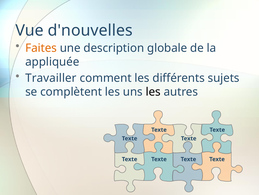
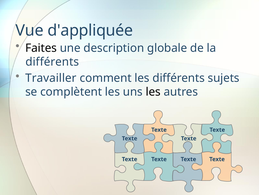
d'nouvelles: d'nouvelles -> d'appliquée (90, 30)
Faites colour: orange -> black (41, 48)
appliquée: appliquée -> différents (52, 62)
